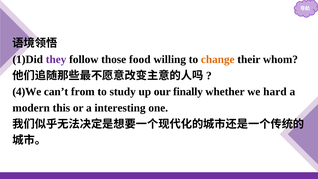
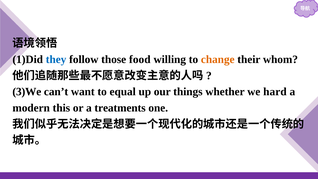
they colour: purple -> blue (56, 59)
4)We: 4)We -> 3)We (27, 92)
from: from -> want (83, 92)
study: study -> equal (123, 92)
finally: finally -> things (188, 92)
interesting: interesting -> treatments (120, 108)
